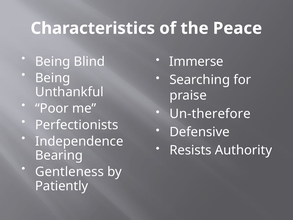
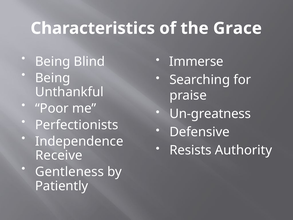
Peace: Peace -> Grace (237, 28)
Un-therefore: Un-therefore -> Un-greatness (210, 114)
Bearing: Bearing -> Receive (59, 155)
